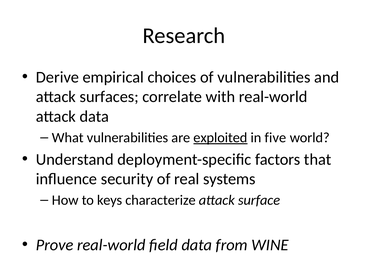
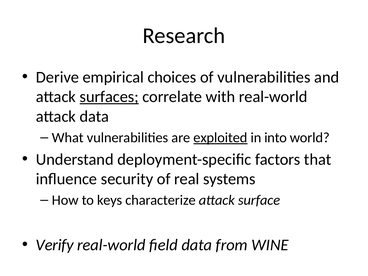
surfaces underline: none -> present (109, 97)
five: five -> into (276, 138)
Prove: Prove -> Verify (55, 245)
